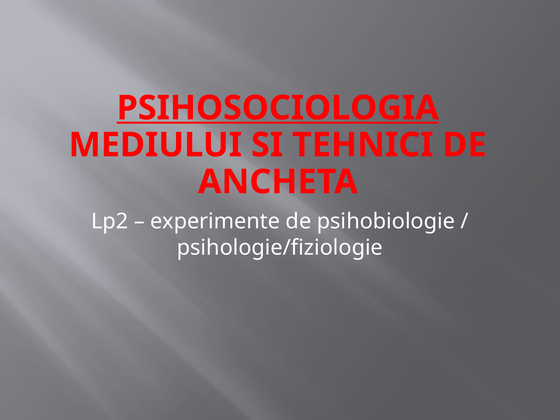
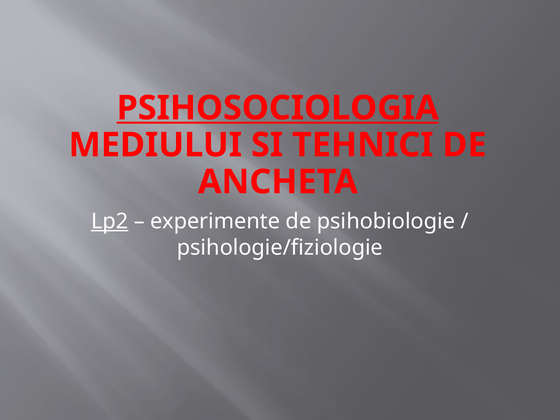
Lp2 underline: none -> present (110, 221)
